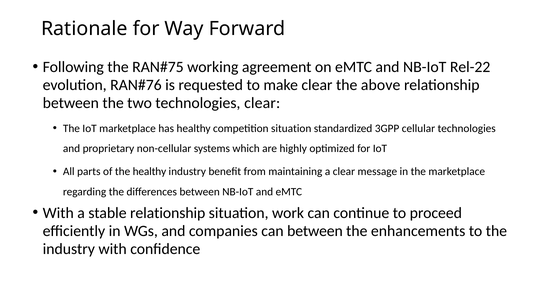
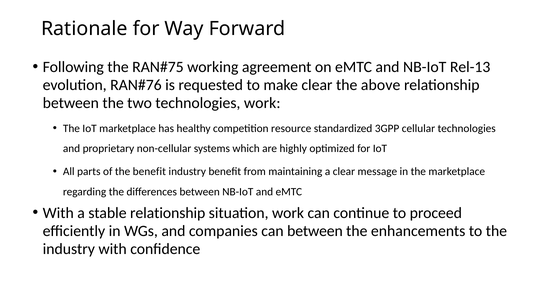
Rel-22: Rel-22 -> Rel-13 (470, 67)
technologies clear: clear -> work (262, 103)
competition situation: situation -> resource (291, 128)
the healthy: healthy -> benefit (149, 172)
